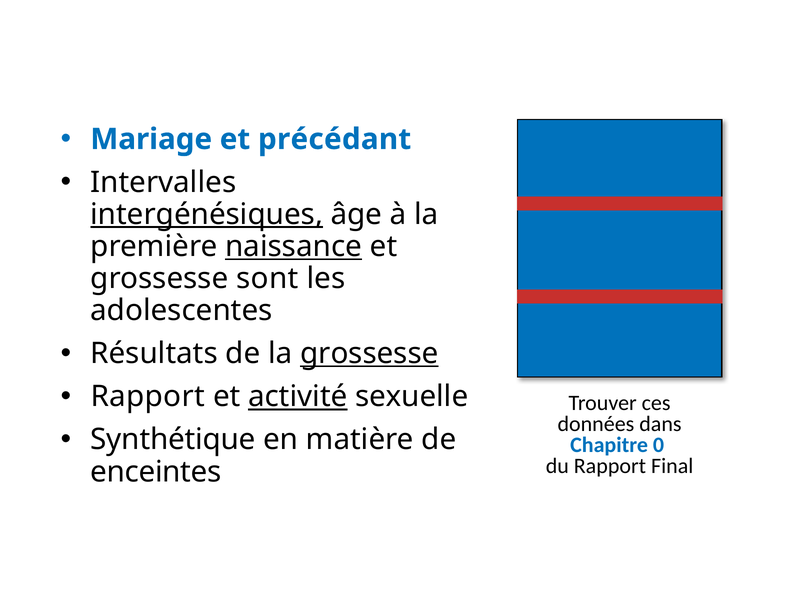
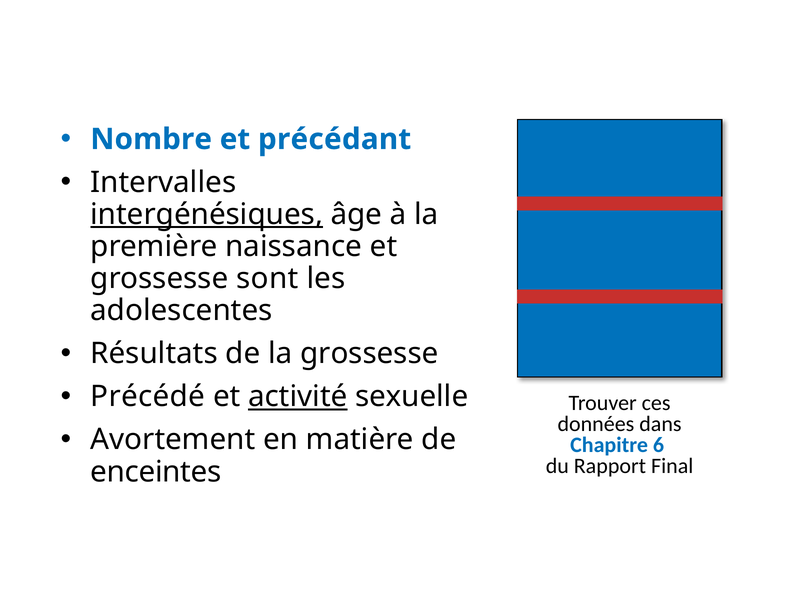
Mariage: Mariage -> Nombre (151, 139)
naissance underline: present -> none (294, 247)
grossesse underline: present -> none (369, 354)
Rapport: Rapport -> Précédé (148, 397)
Synthétique: Synthétique -> Avortement (173, 440)
0: 0 -> 6 (659, 445)
